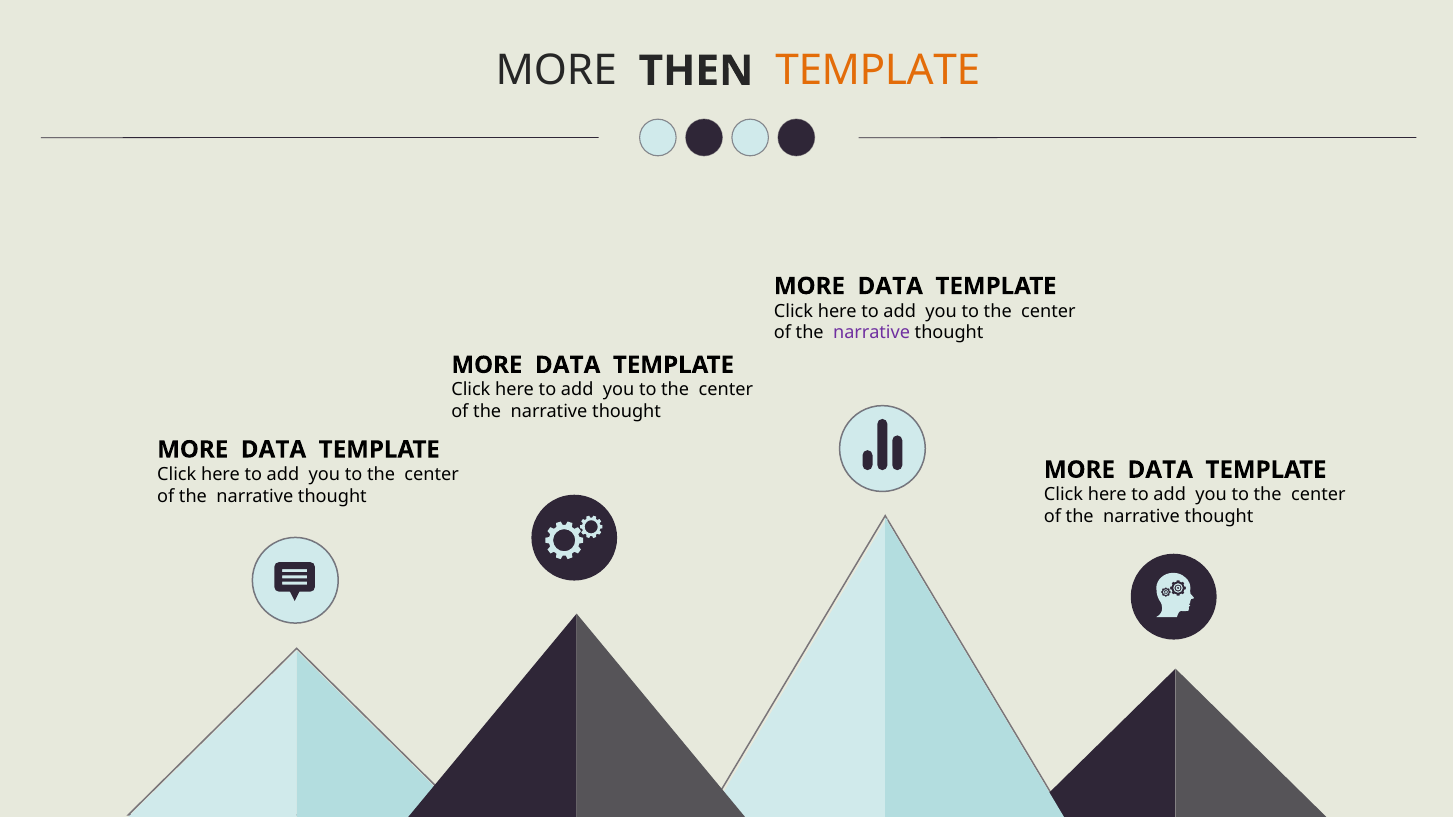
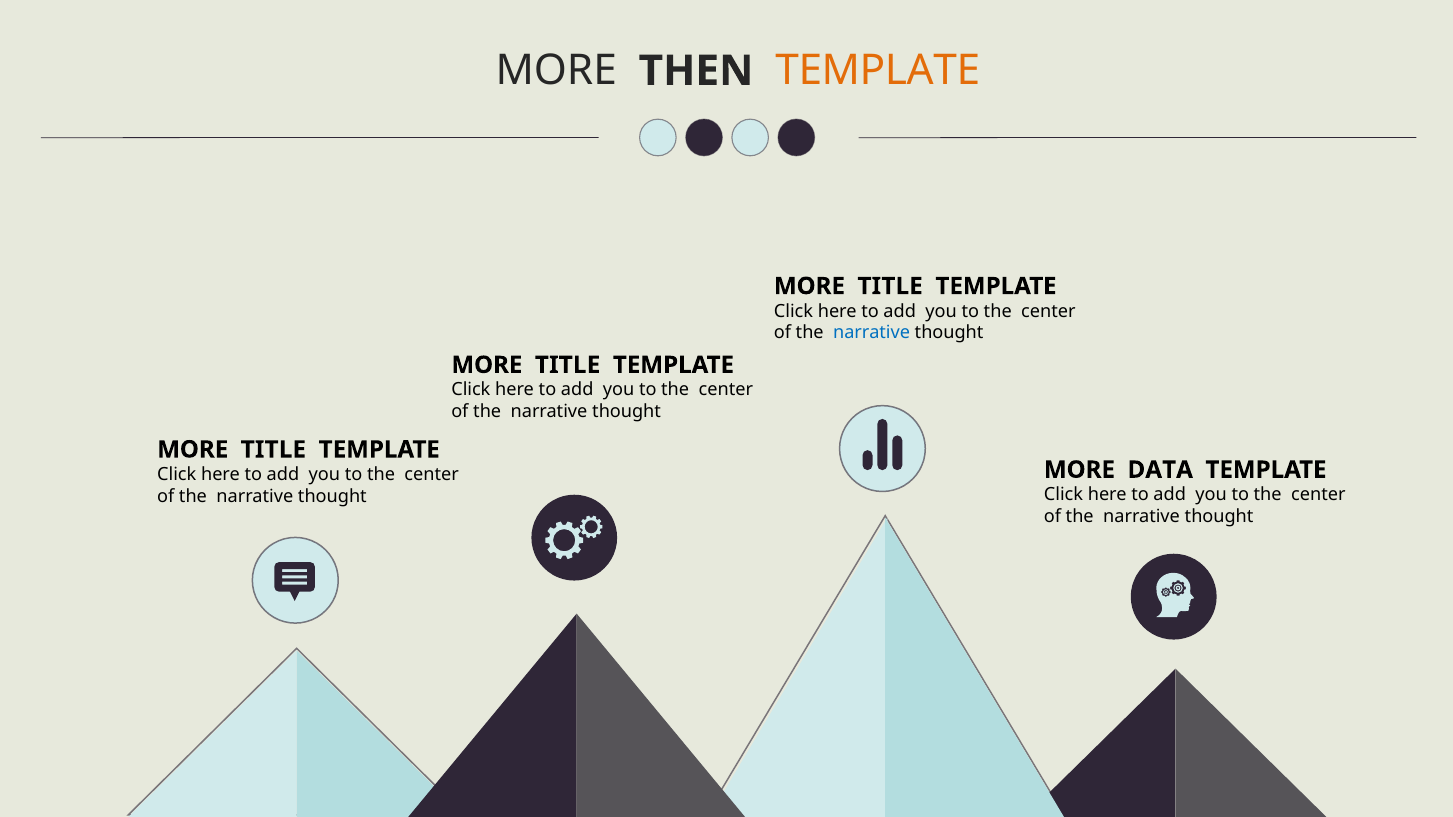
DATA: DATA -> TITLE (890, 286)
narrative colour: purple -> blue (872, 333)
DATA: DATA -> TITLE (568, 365)
DATA: DATA -> TITLE (273, 450)
